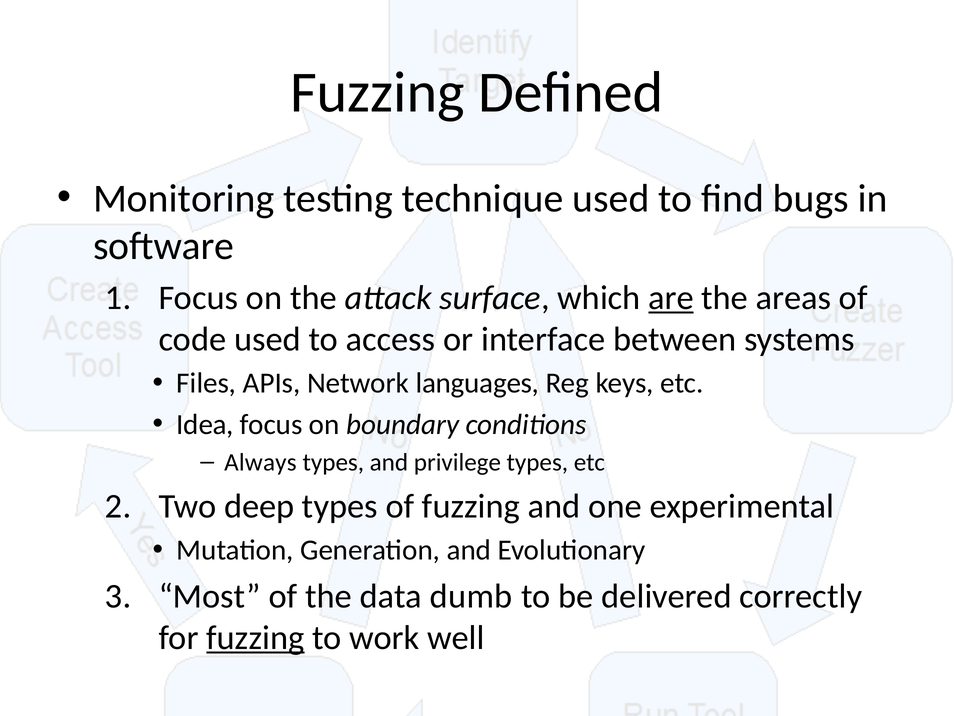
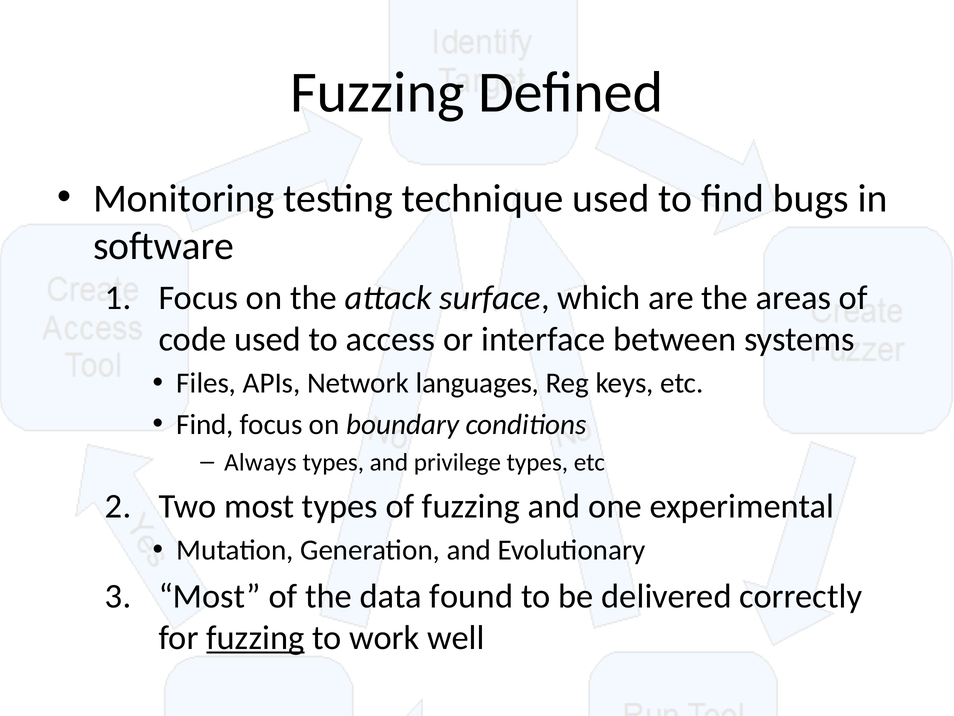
are underline: present -> none (671, 298)
Idea: Idea -> Find (205, 424)
Two deep: deep -> most (259, 506)
dumb: dumb -> found (471, 596)
